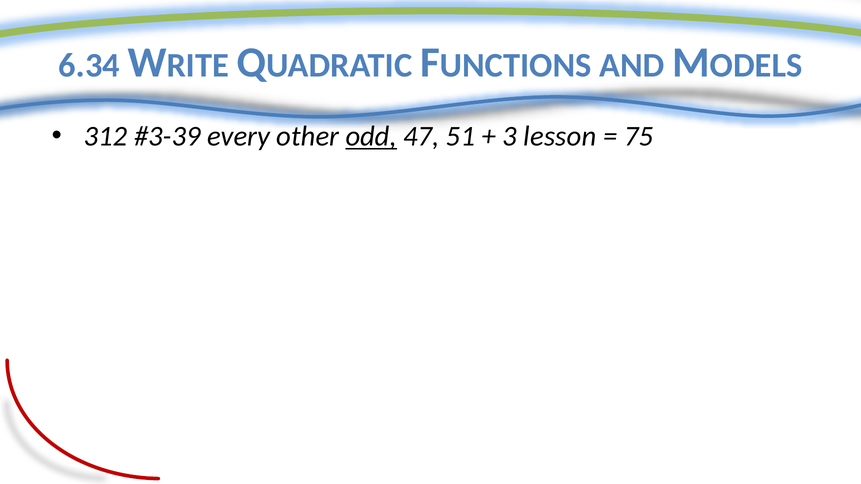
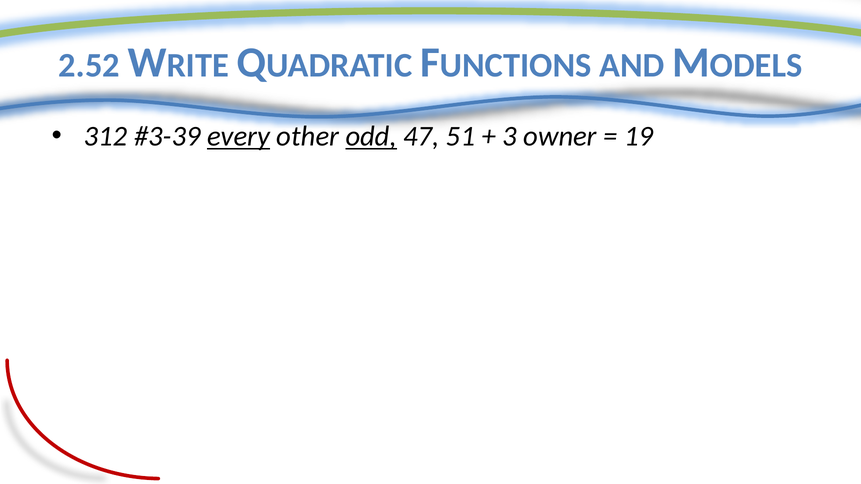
6.34: 6.34 -> 2.52 (89, 66)
every underline: none -> present (239, 137)
lesson: lesson -> owner (560, 137)
75: 75 -> 19 (639, 137)
